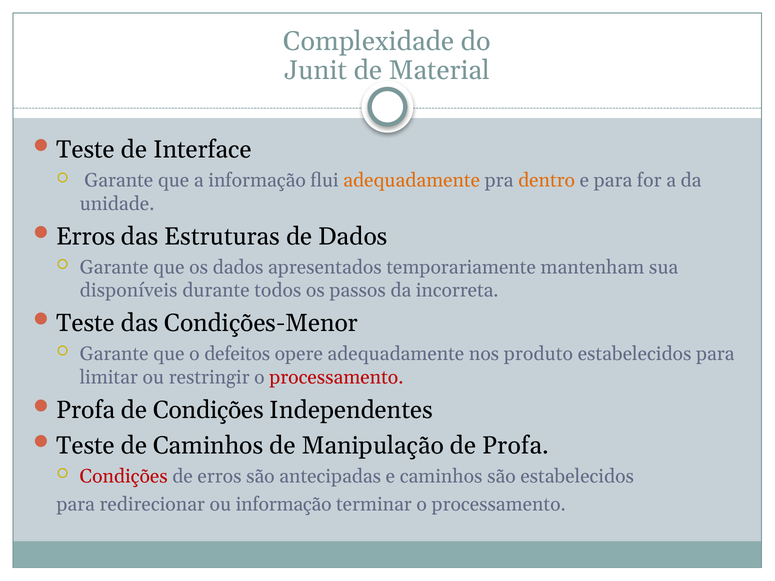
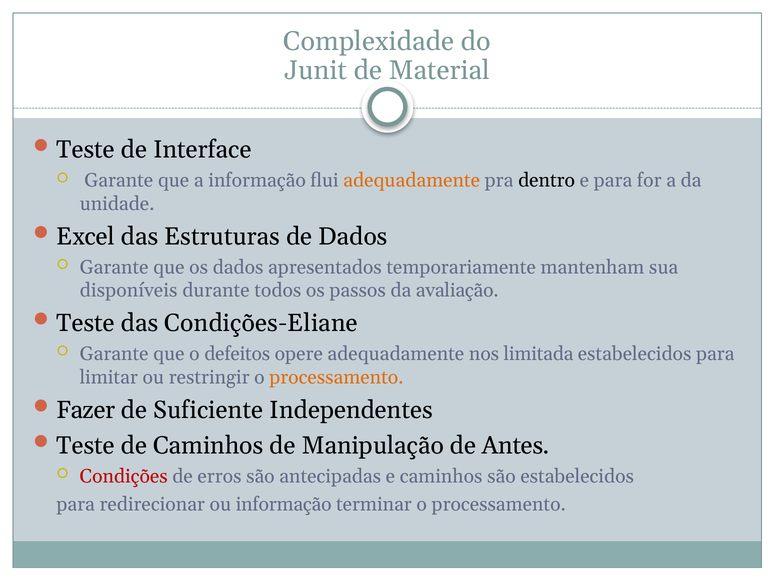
dentro colour: orange -> black (547, 181)
Erros: Erros -> Excel (86, 237)
incorreta: incorreta -> avaliação (457, 291)
Condições-Menor: Condições-Menor -> Condições-Eliane (261, 323)
produto: produto -> limitada (539, 354)
processamento colour: red -> orange (336, 377)
Profa: Profa -> Fazer (86, 410)
de Condições: Condições -> Suficiente (208, 410)
de Profa: Profa -> Antes (516, 446)
